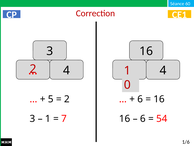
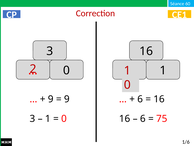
4: 4 -> 0 (67, 70)
4: 4 -> 1 (163, 70)
5: 5 -> 9 (51, 99)
2: 2 -> 9 (67, 99)
7: 7 -> 0 (64, 118)
54: 54 -> 75 (162, 118)
